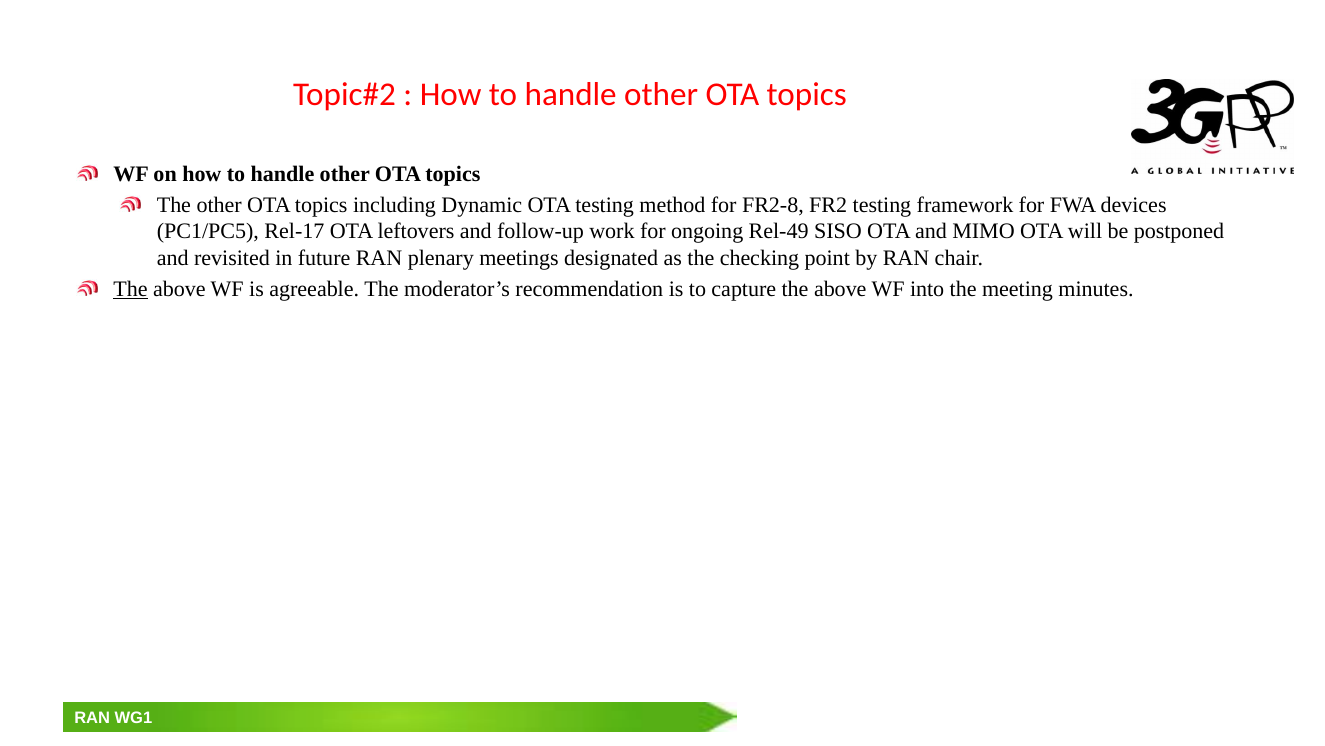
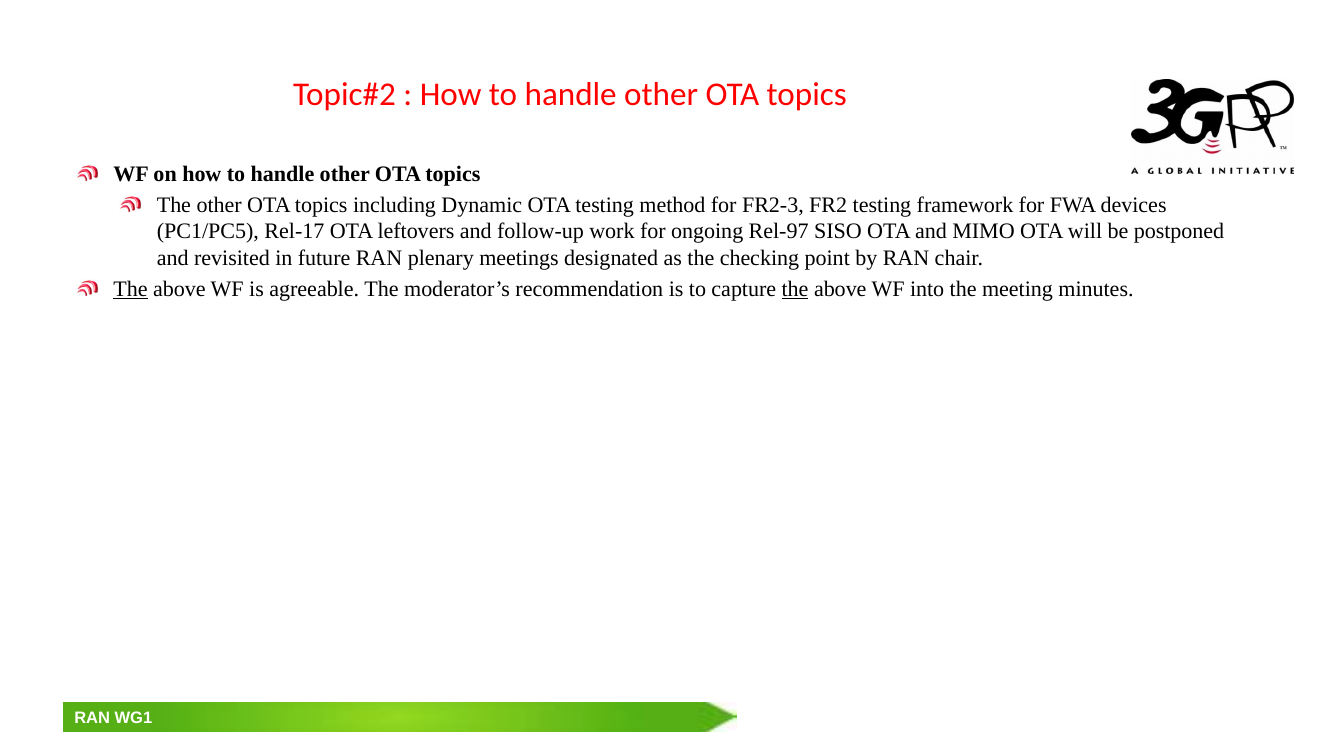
FR2-8: FR2-8 -> FR2-3 (773, 205)
Rel-49: Rel-49 -> Rel-97 (779, 231)
the underline: none -> present (795, 289)
